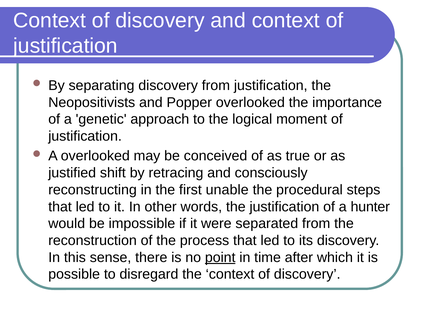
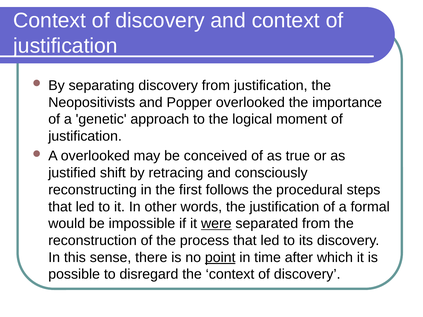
unable: unable -> follows (227, 190)
hunter: hunter -> formal (370, 207)
were underline: none -> present (216, 224)
